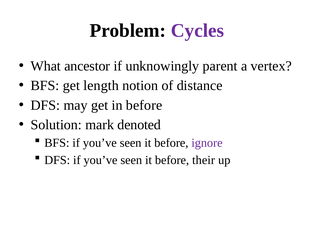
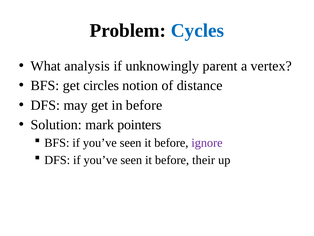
Cycles colour: purple -> blue (197, 30)
ancestor: ancestor -> analysis (87, 66)
length: length -> circles (101, 85)
denoted: denoted -> pointers (139, 125)
